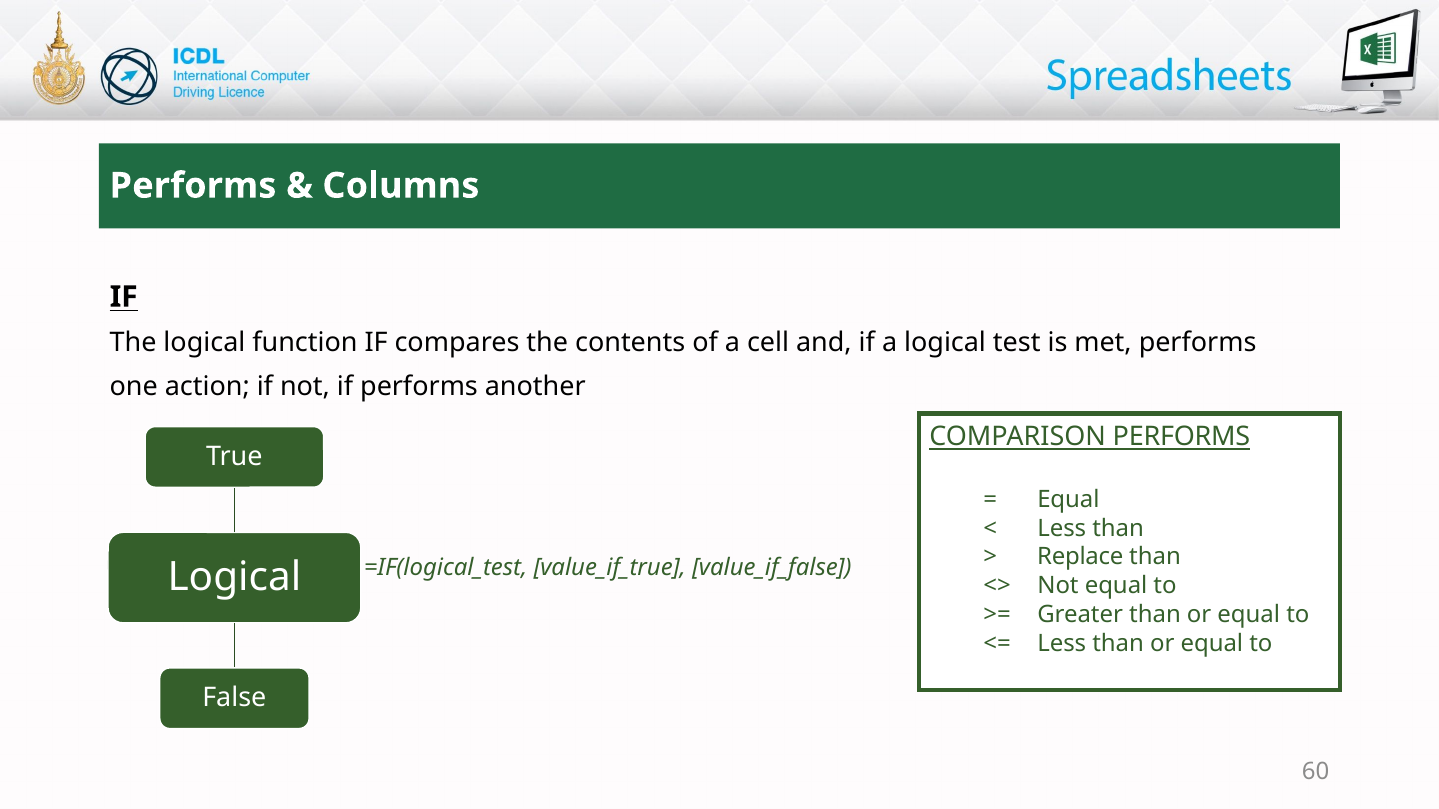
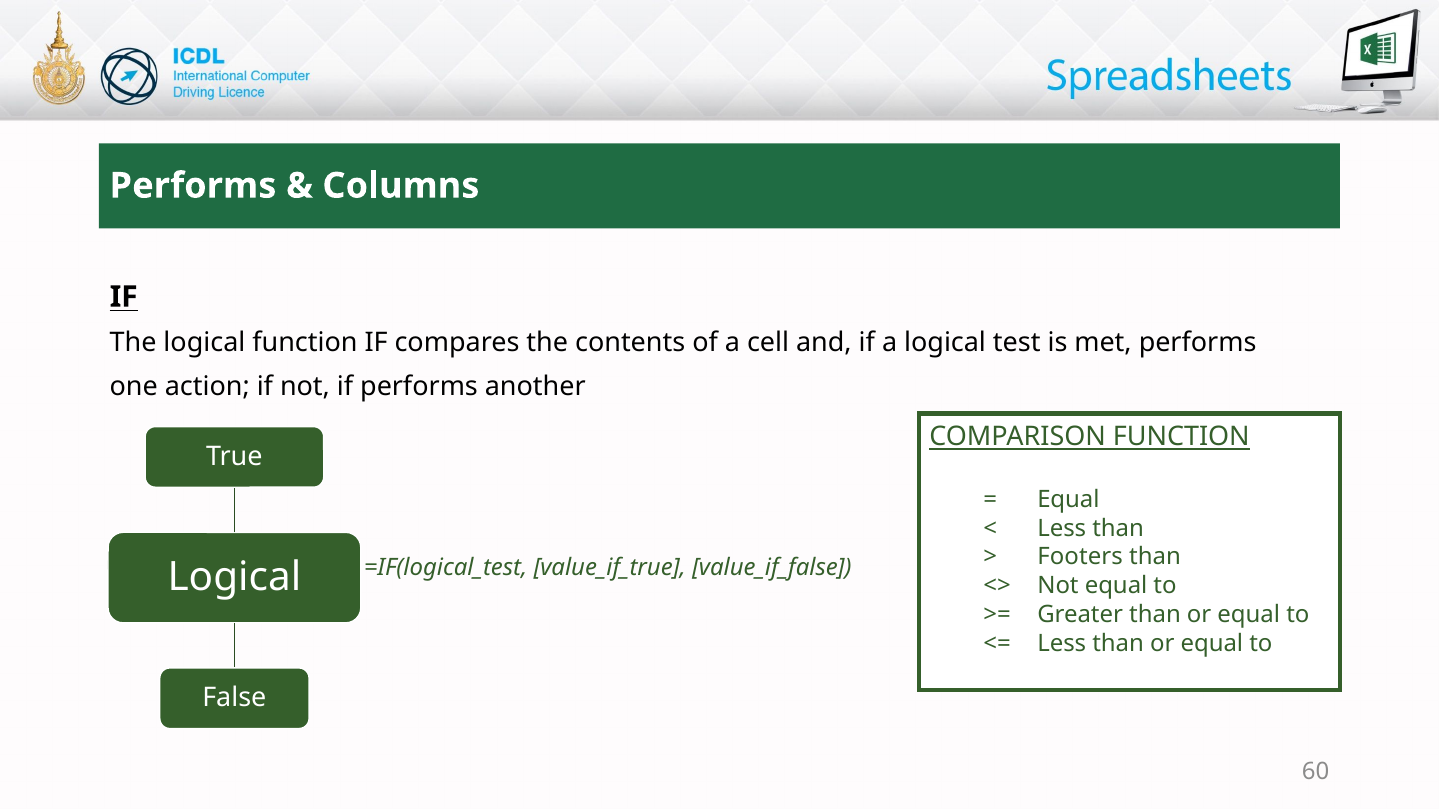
COMPARISON PERFORMS: PERFORMS -> FUNCTION (1181, 437)
Replace: Replace -> Footers (1080, 557)
